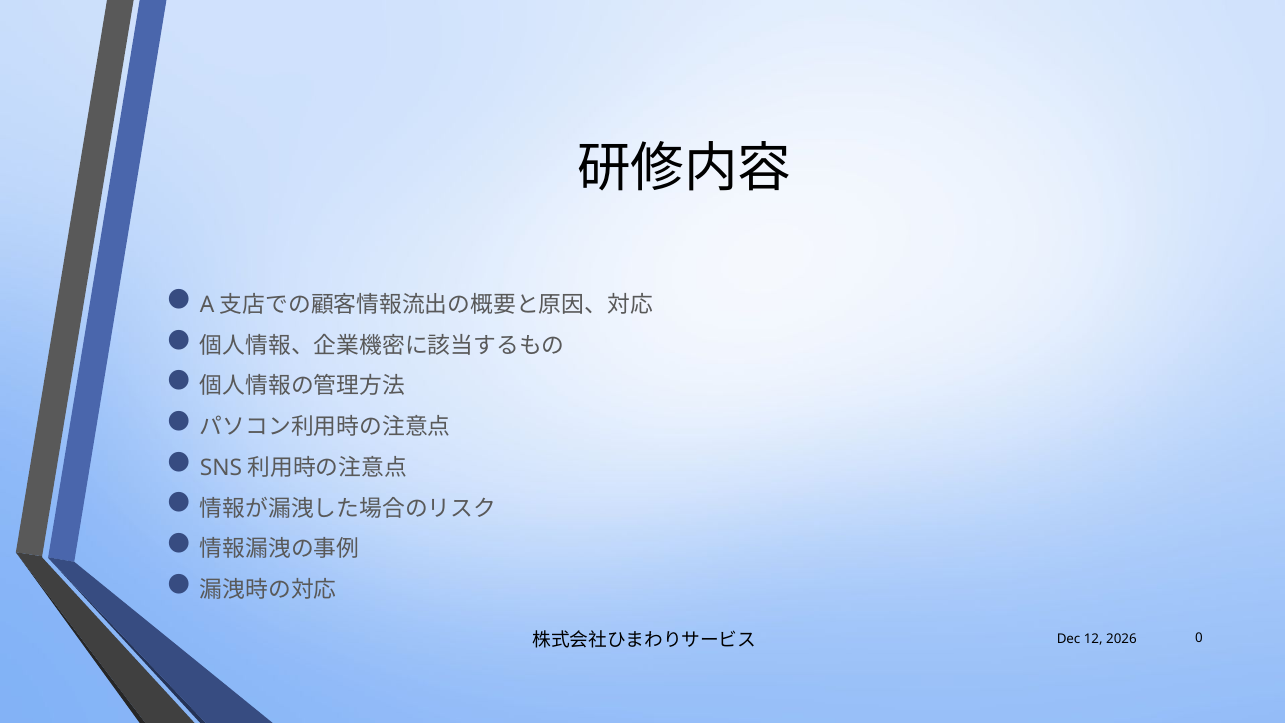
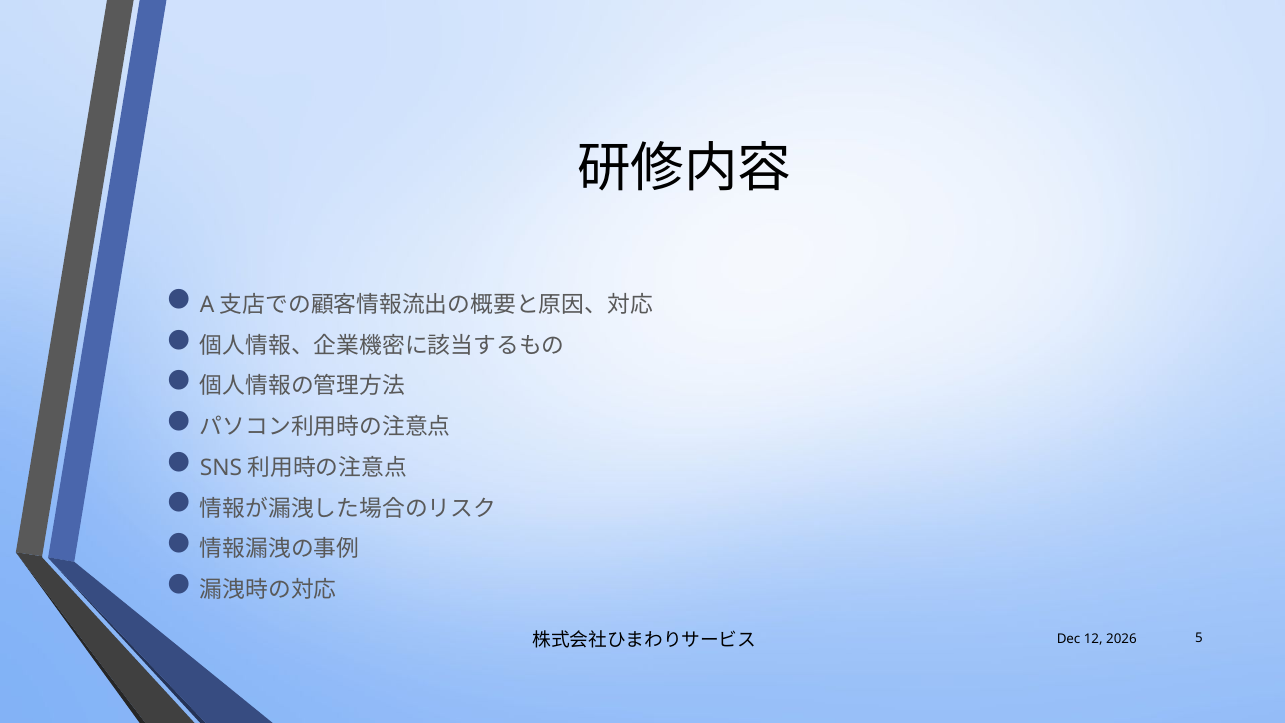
0: 0 -> 5 (1199, 637)
